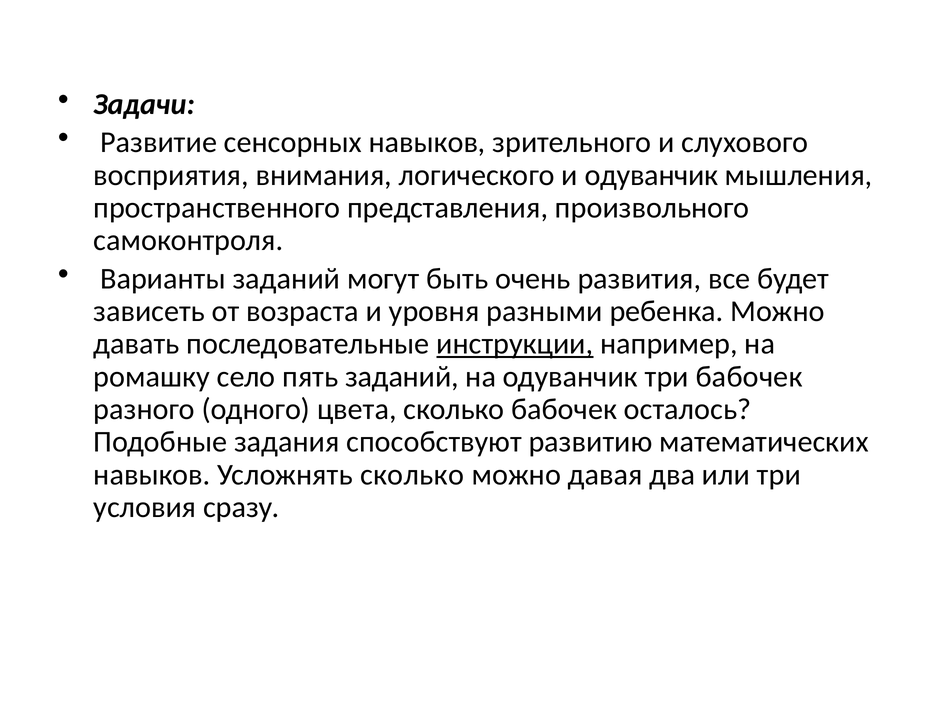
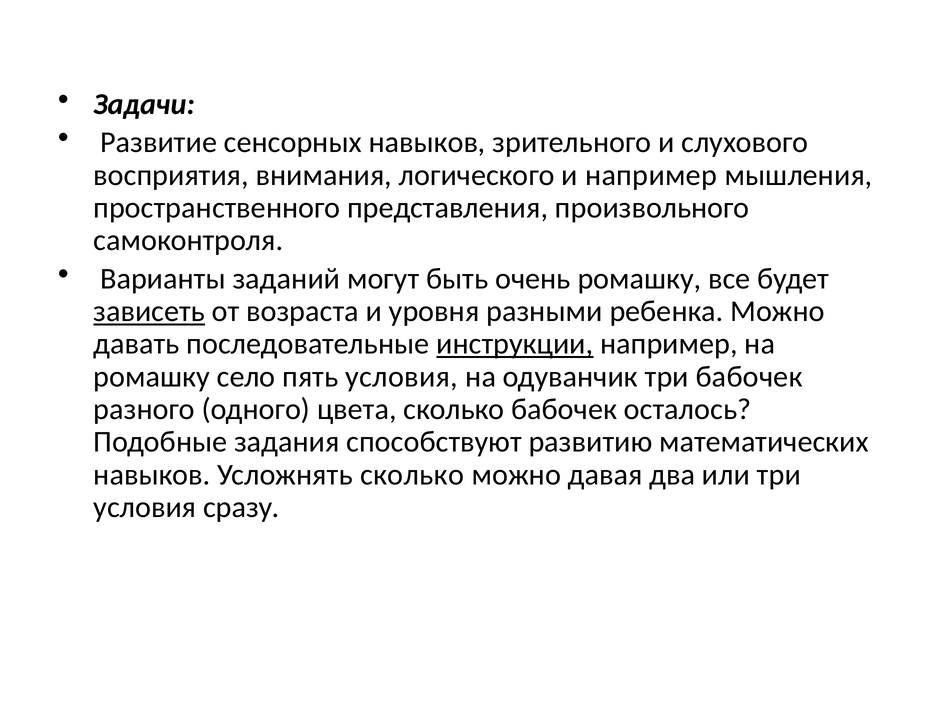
и одуванчик: одуванчик -> например (651, 175)
очень развития: развития -> ромашку (639, 279)
зависеть underline: none -> present (149, 311)
пять заданий: заданий -> условия (402, 377)
